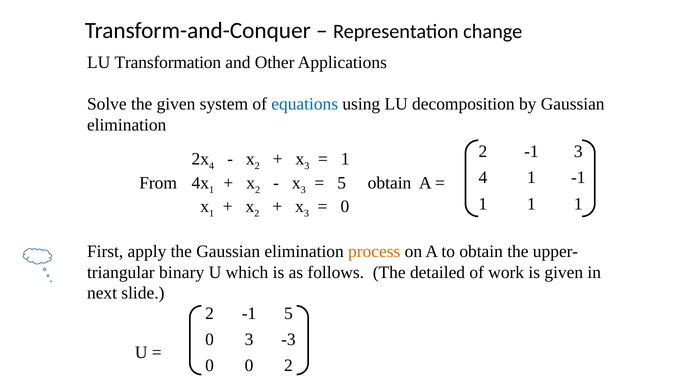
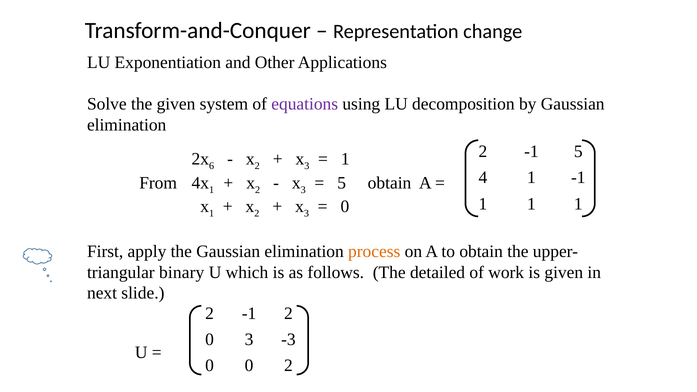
Transformation: Transformation -> Exponentiation (168, 62)
equations colour: blue -> purple (305, 104)
-1 3: 3 -> 5 (578, 152)
4: 4 -> 6 (212, 166)
-1 5: 5 -> 2 (288, 313)
